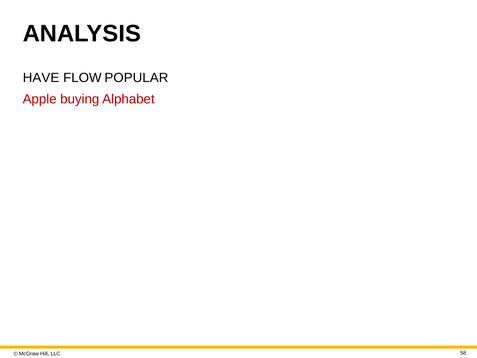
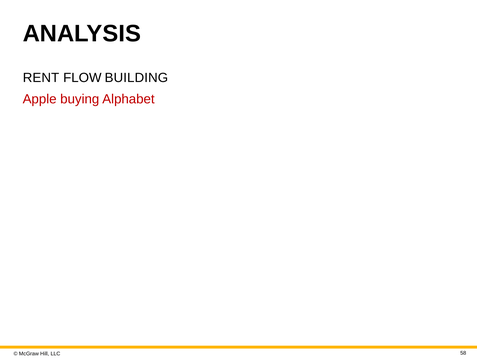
HAVE: HAVE -> RENT (41, 78)
POPULAR: POPULAR -> BUILDING (136, 78)
